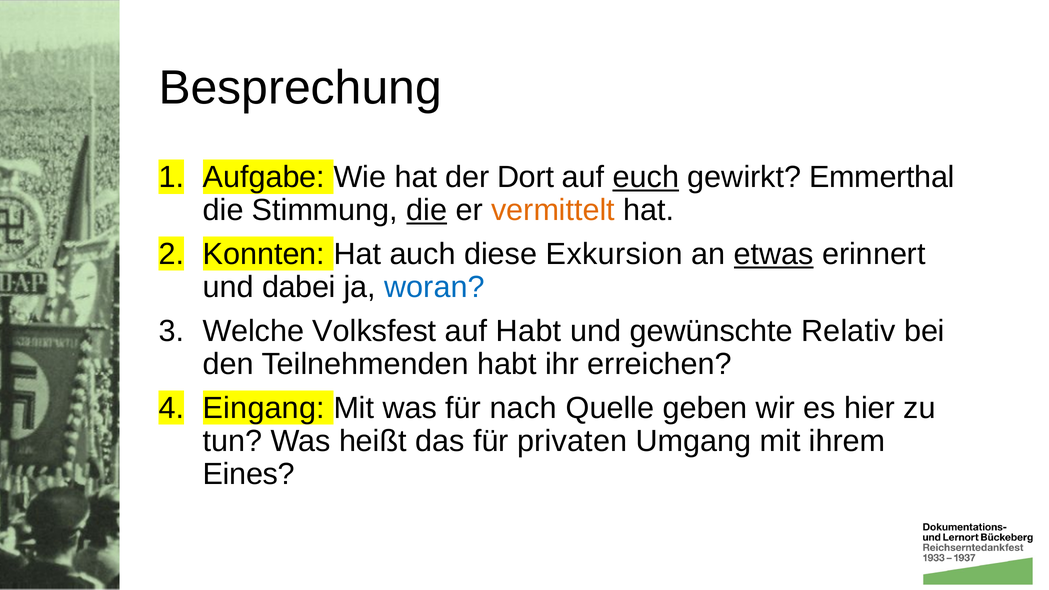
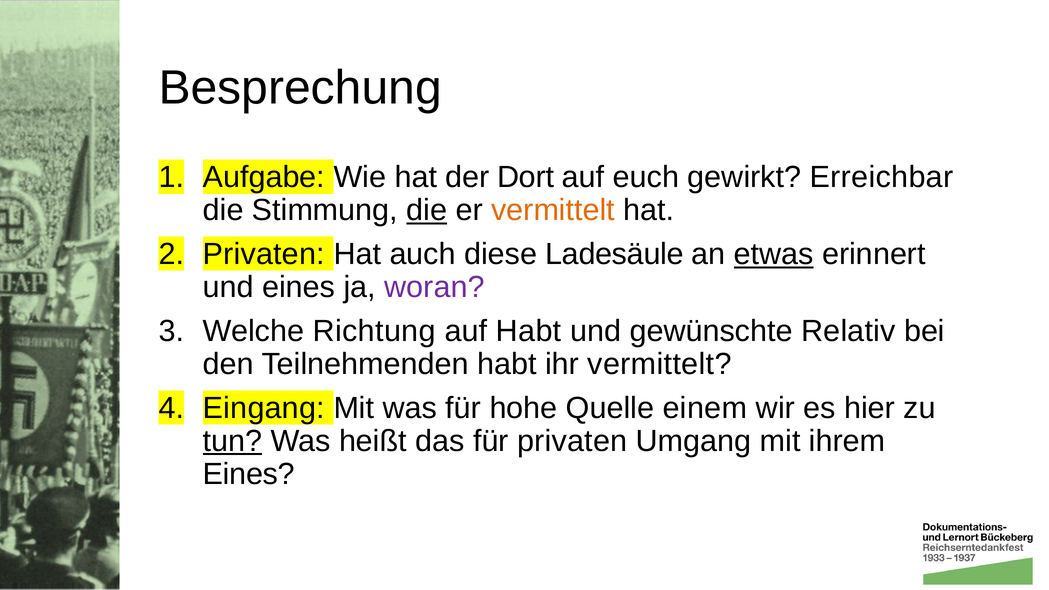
euch underline: present -> none (646, 177)
Emmerthal: Emmerthal -> Erreichbar (882, 177)
Konnten: Konnten -> Privaten (264, 254)
Exkursion: Exkursion -> Ladesäule (615, 254)
und dabei: dabei -> eines (299, 287)
woran colour: blue -> purple (434, 287)
Volksfest: Volksfest -> Richtung (374, 331)
ihr erreichen: erreichen -> vermittelt (660, 364)
nach: nach -> hohe (523, 408)
geben: geben -> einem (705, 408)
tun underline: none -> present (233, 441)
